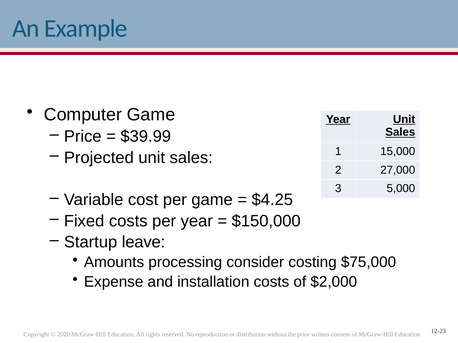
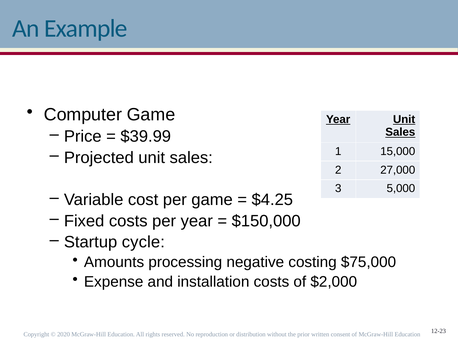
leave: leave -> cycle (143, 242)
consider: consider -> negative (255, 263)
